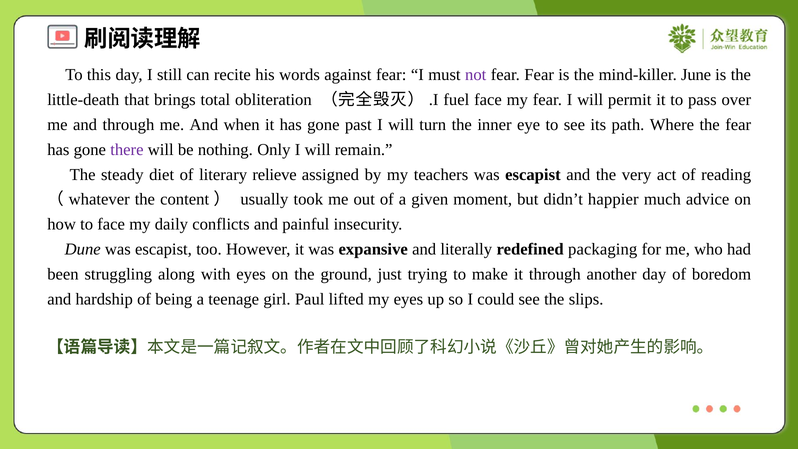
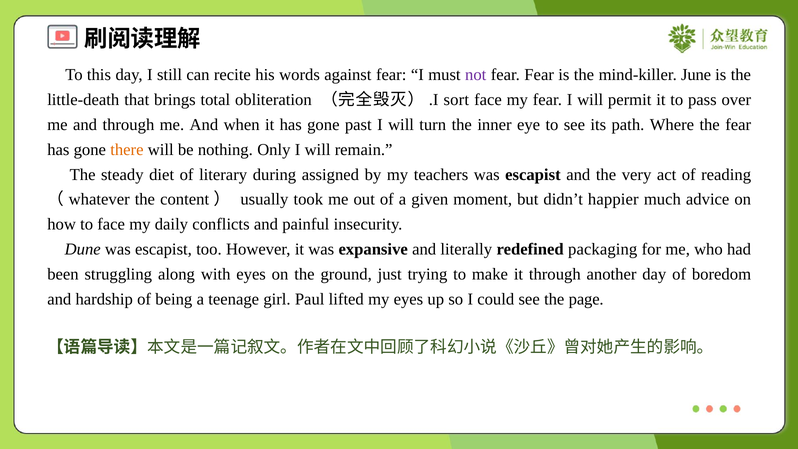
fuel: fuel -> sort (456, 100)
there colour: purple -> orange (127, 150)
relieve: relieve -> during (274, 174)
slips: slips -> page (586, 299)
